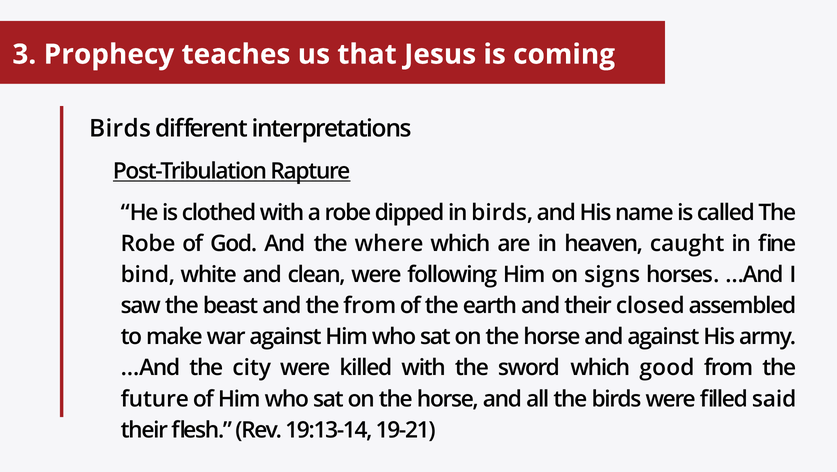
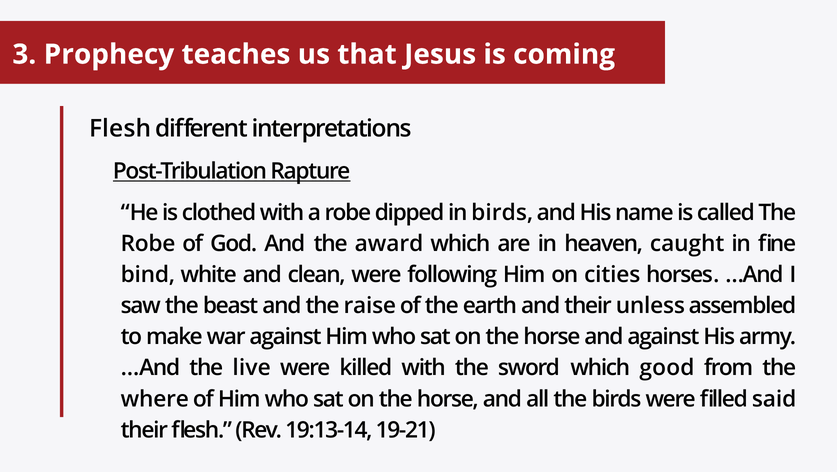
Birds: Birds -> Flesh (120, 129)
where: where -> award (389, 244)
signs: signs -> cities (612, 275)
the from: from -> raise (370, 306)
closed: closed -> unless (650, 306)
city: city -> live (252, 368)
future: future -> where (155, 399)
